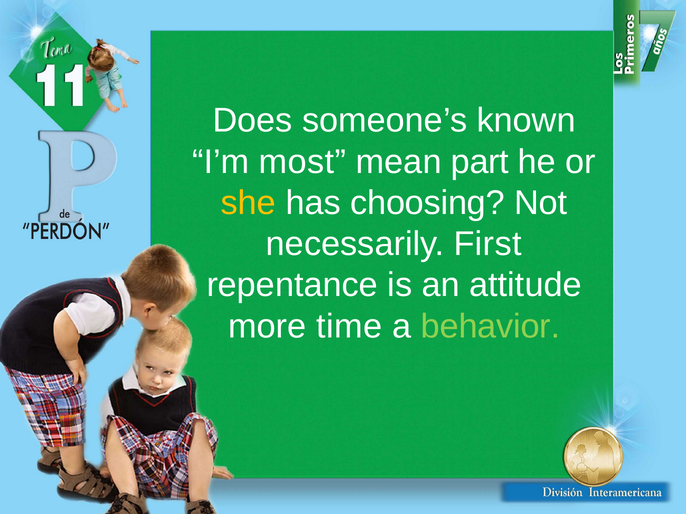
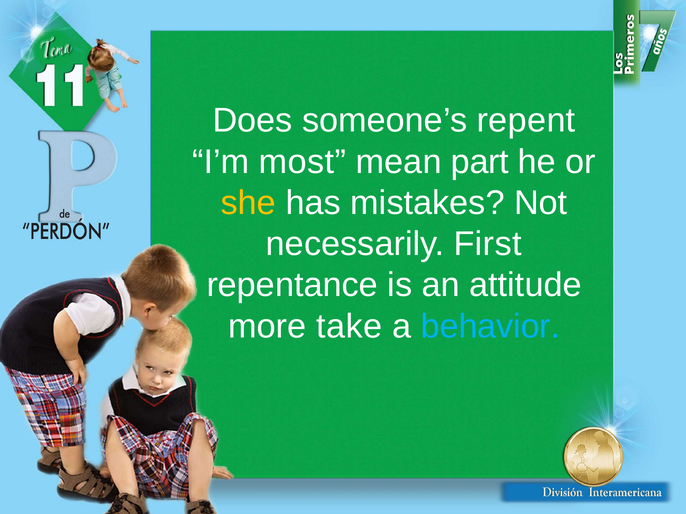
known: known -> repent (526, 121)
choosing: choosing -> mistakes (428, 203)
time: time -> take (349, 327)
behavior colour: light green -> light blue (490, 327)
